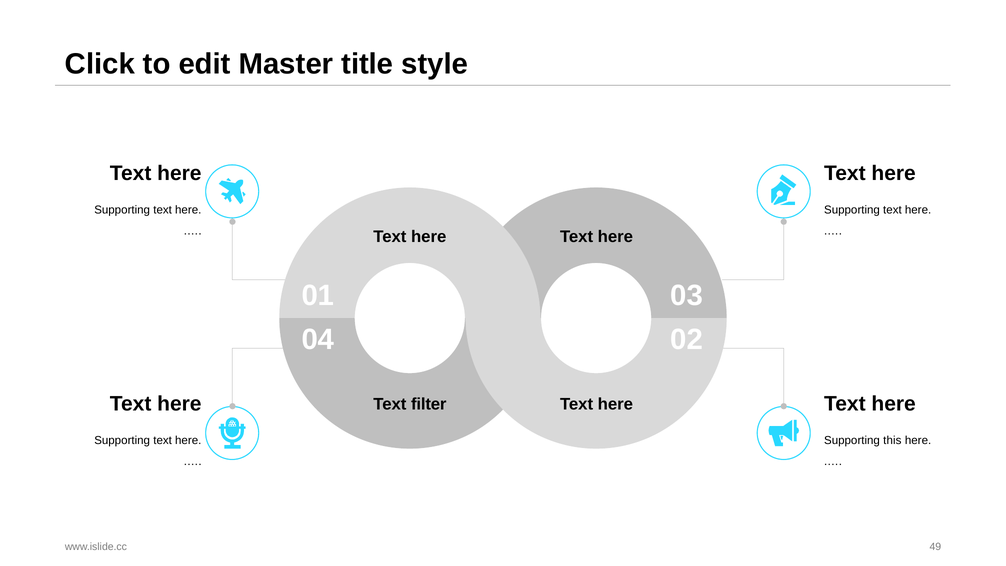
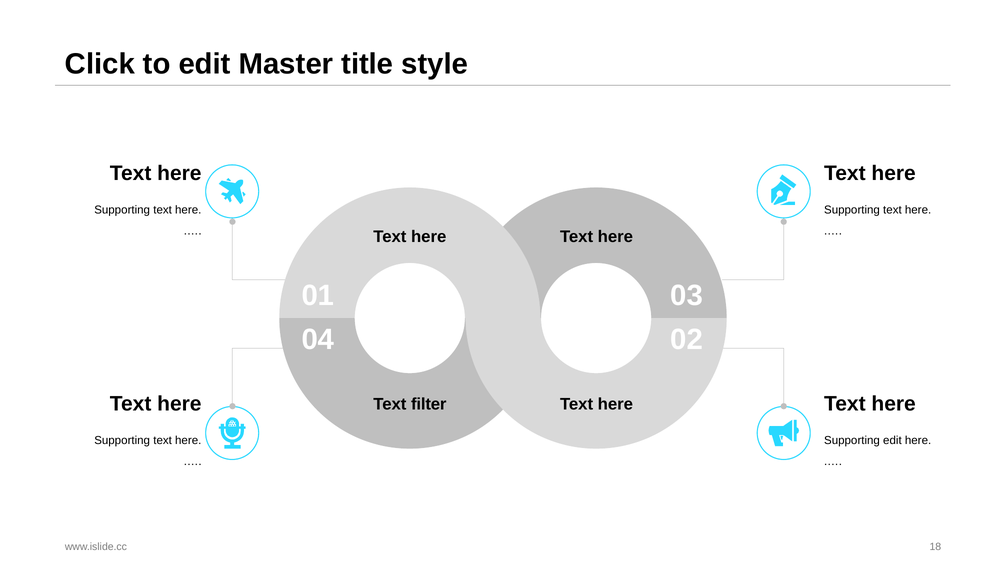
Supporting this: this -> edit (892, 440)
49: 49 -> 18 (935, 547)
